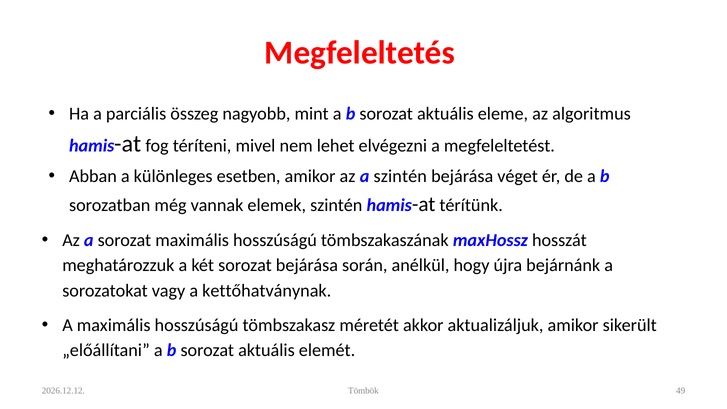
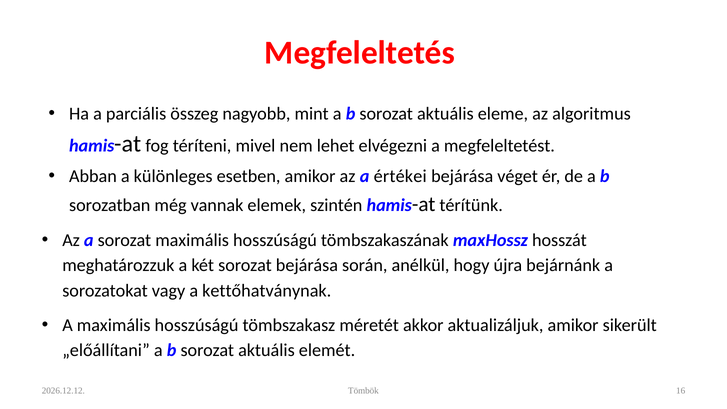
a szintén: szintén -> értékei (400, 176)
49: 49 -> 16 (681, 391)
